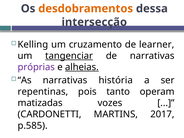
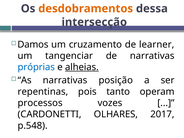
Kelling: Kelling -> Damos (33, 44)
tangenciar underline: present -> none (69, 56)
próprias colour: purple -> blue (36, 67)
história: história -> posição (116, 80)
matizadas: matizadas -> processos (40, 103)
MARTINS: MARTINS -> OLHARES (116, 114)
p.585: p.585 -> p.548 (33, 126)
